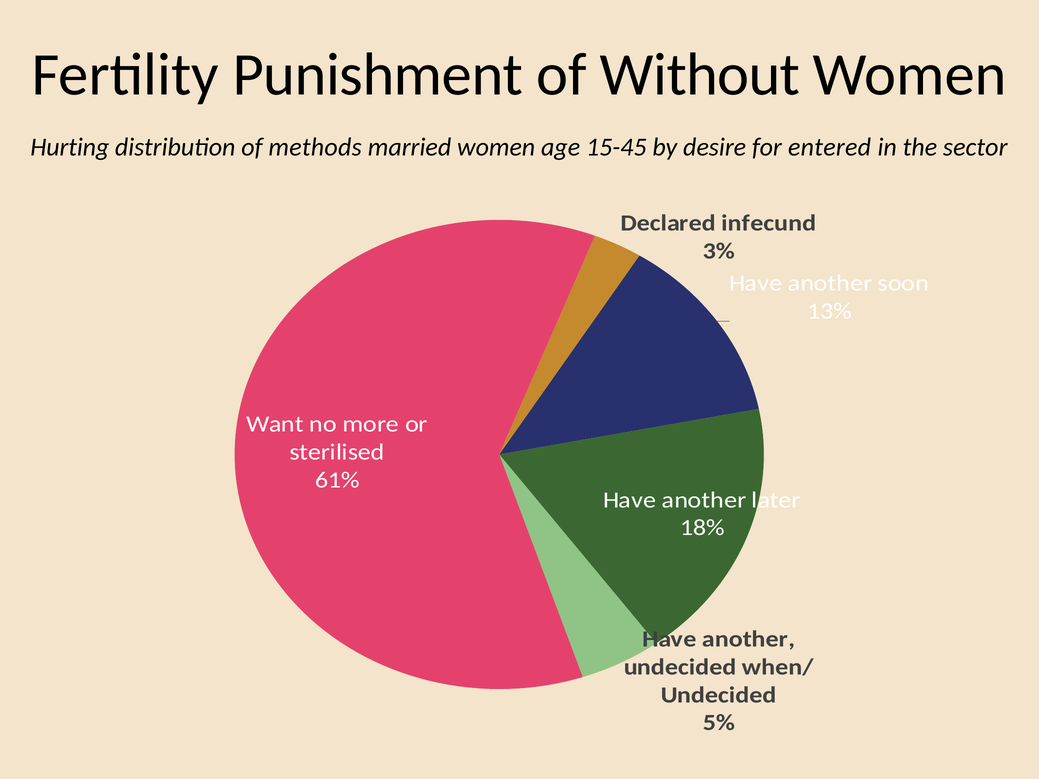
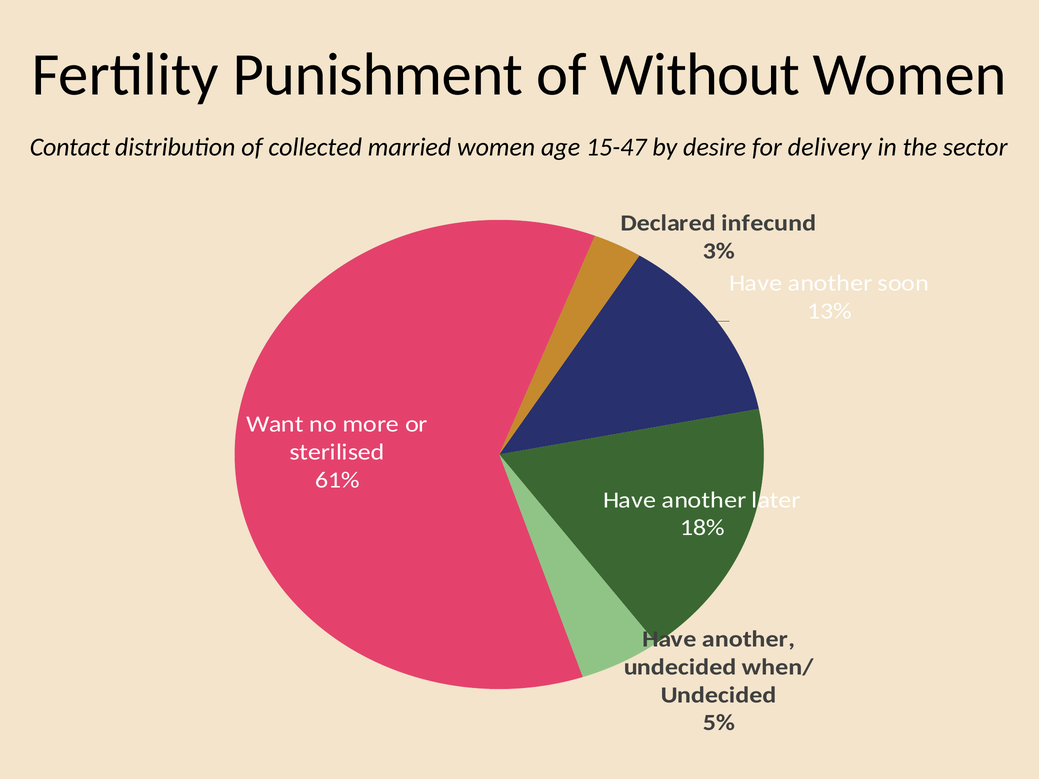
Hurting: Hurting -> Contact (70, 147)
methods: methods -> collected (315, 147)
15-45: 15-45 -> 15-47 (616, 147)
entered: entered -> delivery (830, 147)
